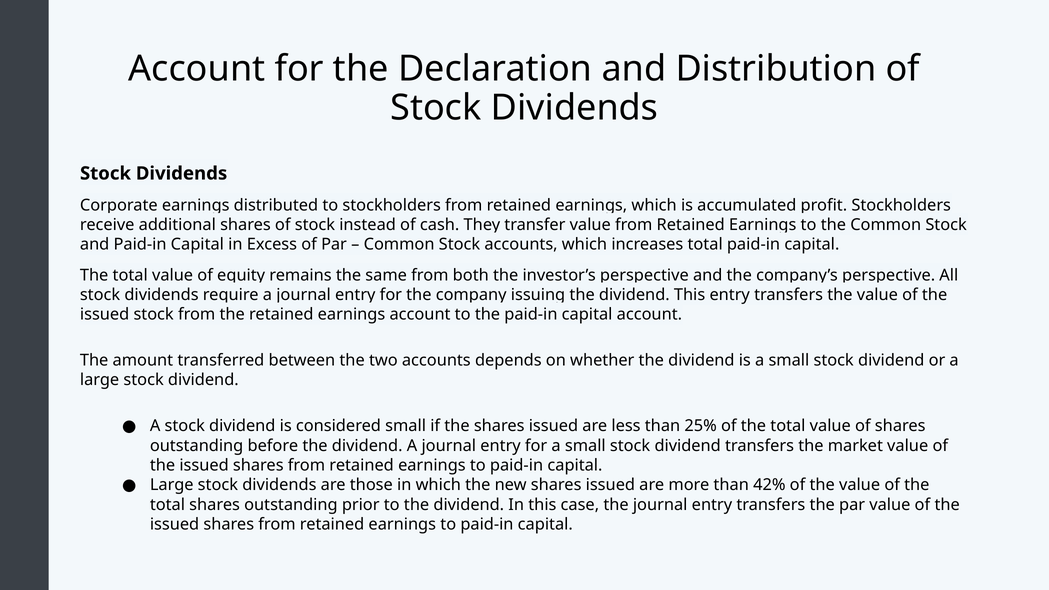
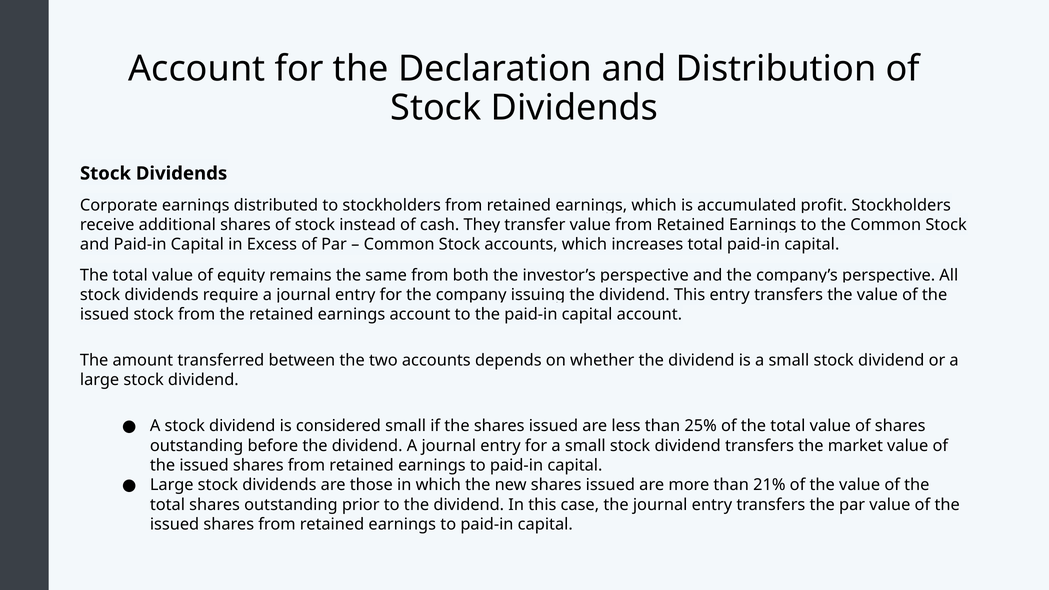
42%: 42% -> 21% (769, 485)
